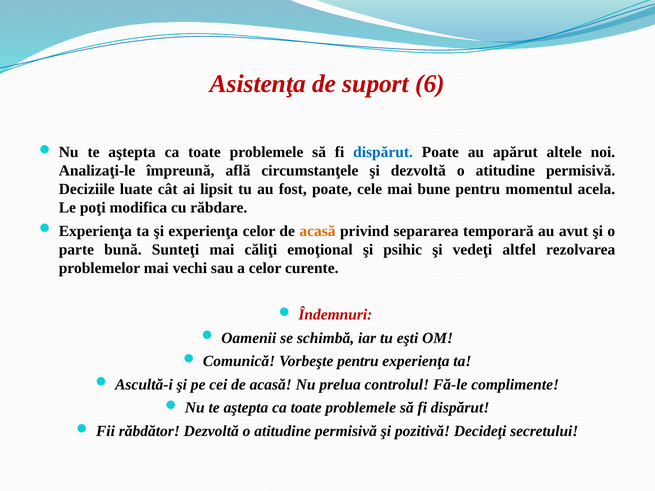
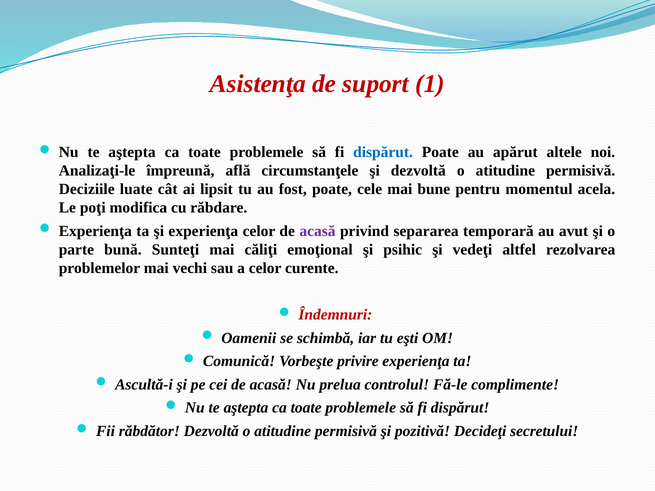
6: 6 -> 1 (430, 84)
acasă colour: orange -> purple (318, 231)
Vorbeşte pentru: pentru -> privire (358, 361)
